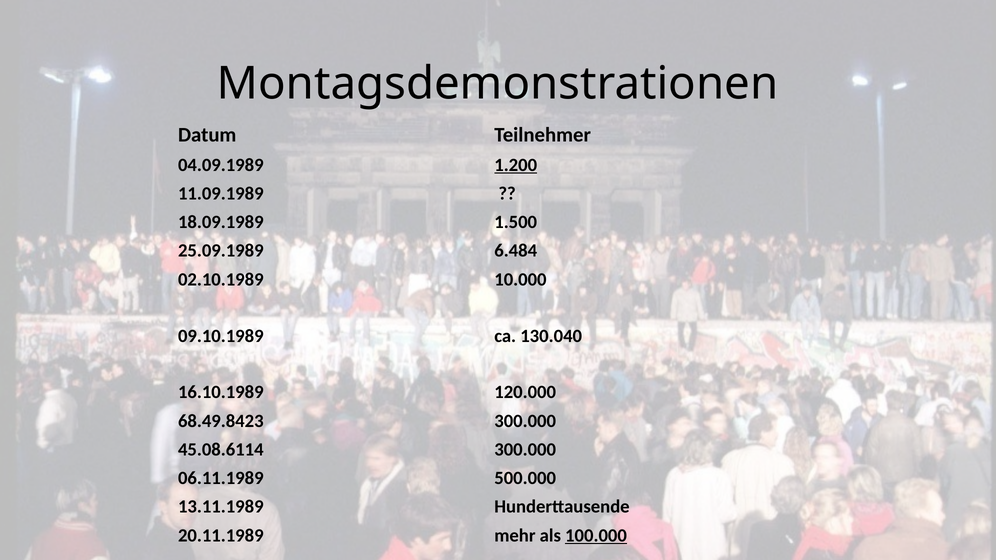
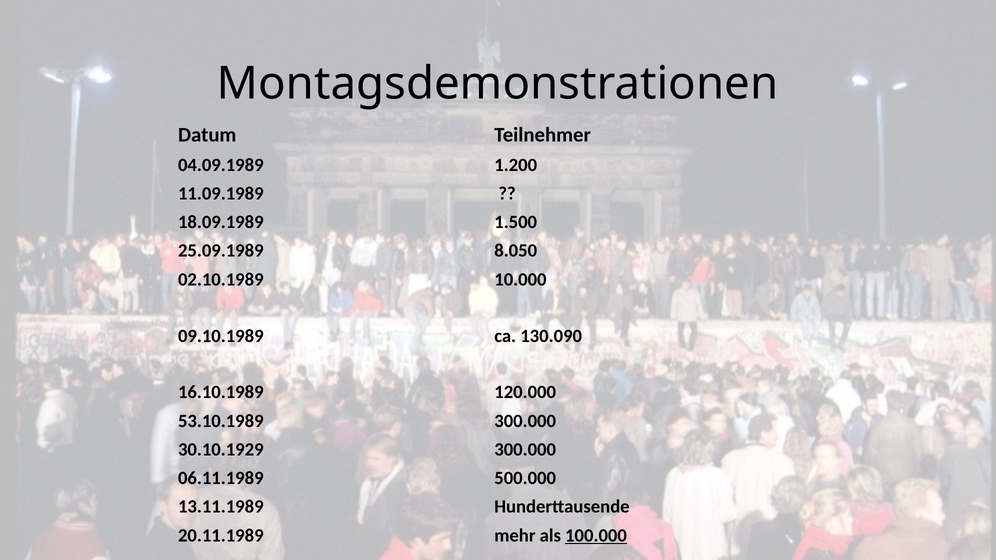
1.200 underline: present -> none (516, 165)
6.484: 6.484 -> 8.050 (516, 251)
130.040: 130.040 -> 130.090 (551, 336)
68.49.8423: 68.49.8423 -> 53.10.1989 (221, 421)
45.08.6114: 45.08.6114 -> 30.10.1929 (221, 450)
